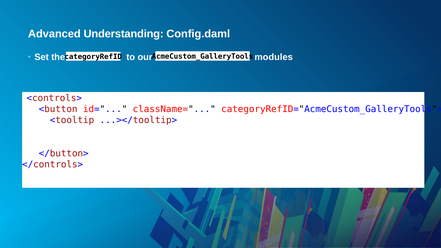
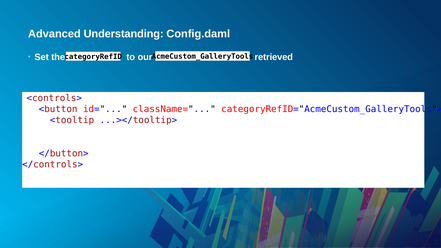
modules: modules -> retrieved (274, 57)
